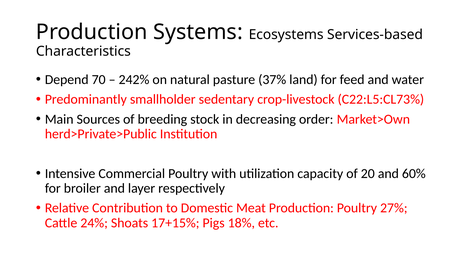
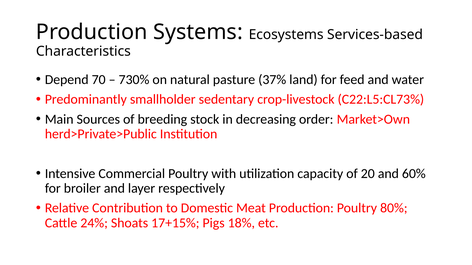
242%: 242% -> 730% (134, 80)
27%: 27% -> 80% (394, 208)
